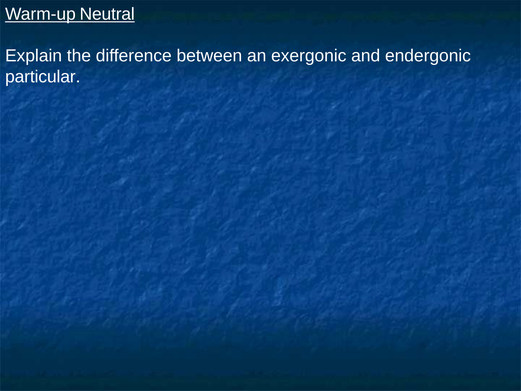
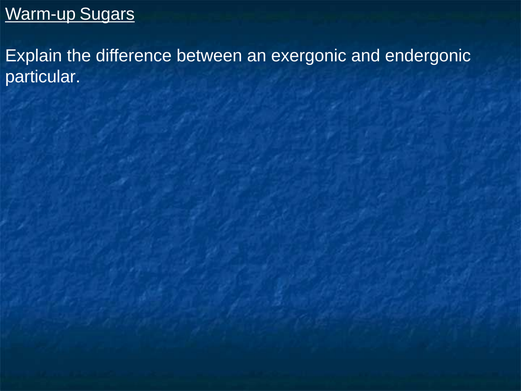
Neutral: Neutral -> Sugars (107, 14)
